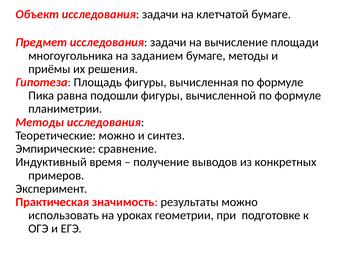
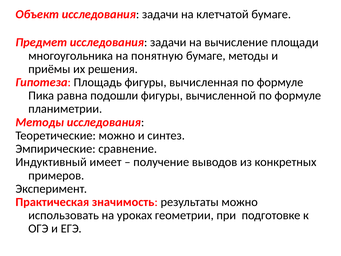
заданием: заданием -> понятную (157, 56)
время: время -> имеет (106, 162)
